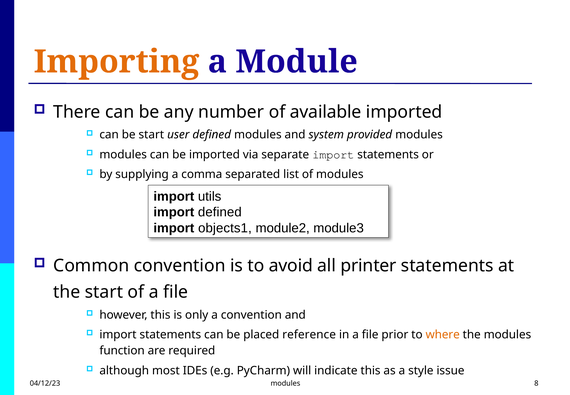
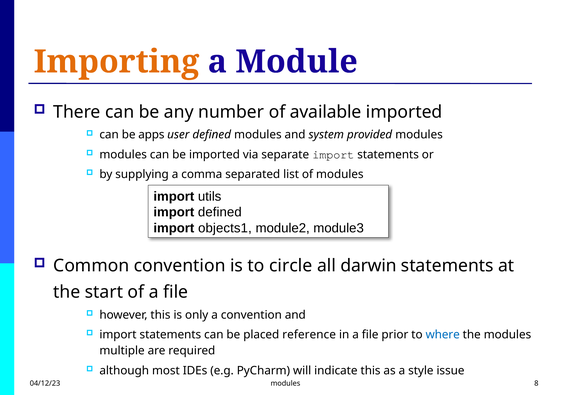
be start: start -> apps (151, 135)
avoid: avoid -> circle (291, 265)
printer: printer -> darwin (369, 265)
where colour: orange -> blue (443, 334)
function: function -> multiple (122, 350)
